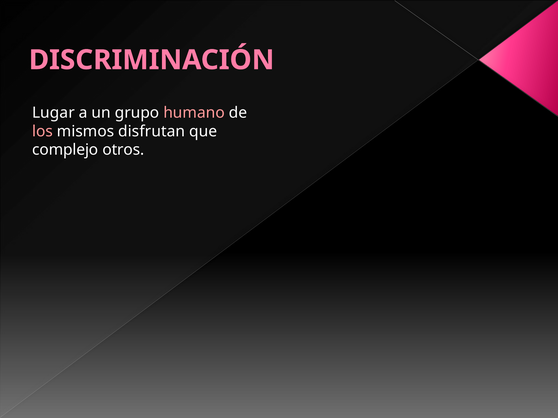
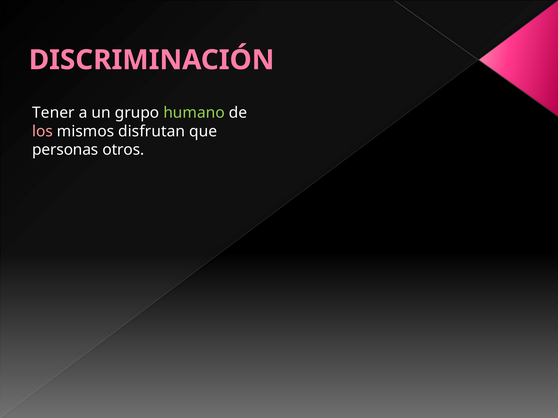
Lugar: Lugar -> Tener (53, 113)
humano colour: pink -> light green (194, 113)
complejo: complejo -> personas (65, 150)
